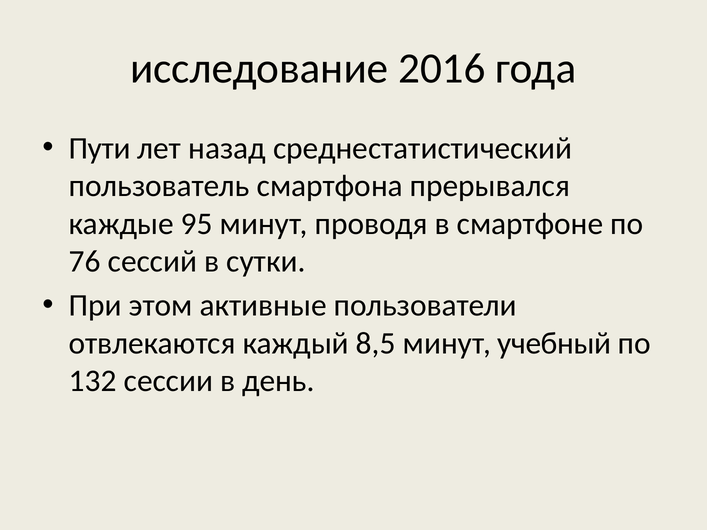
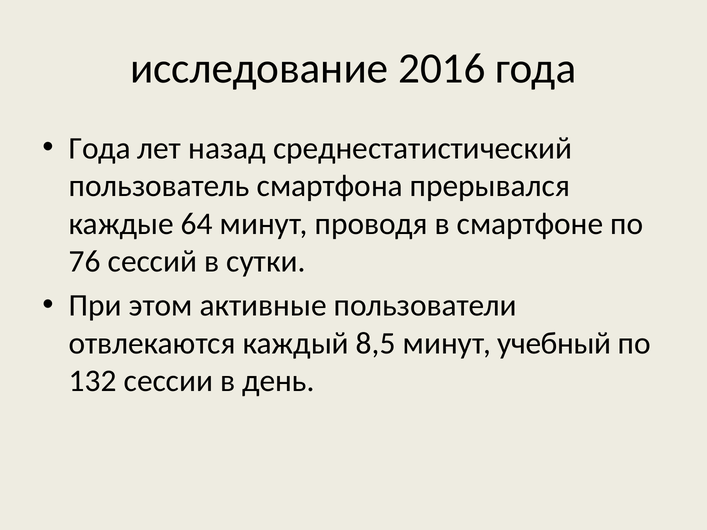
Пути: Пути -> Года (100, 148)
95: 95 -> 64 (197, 224)
